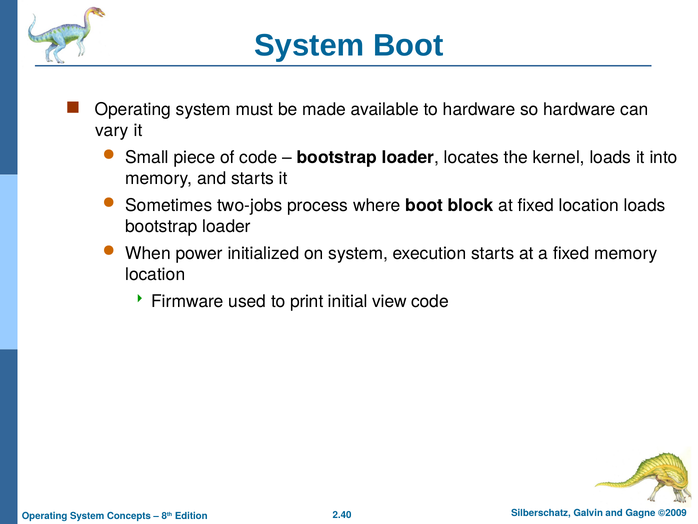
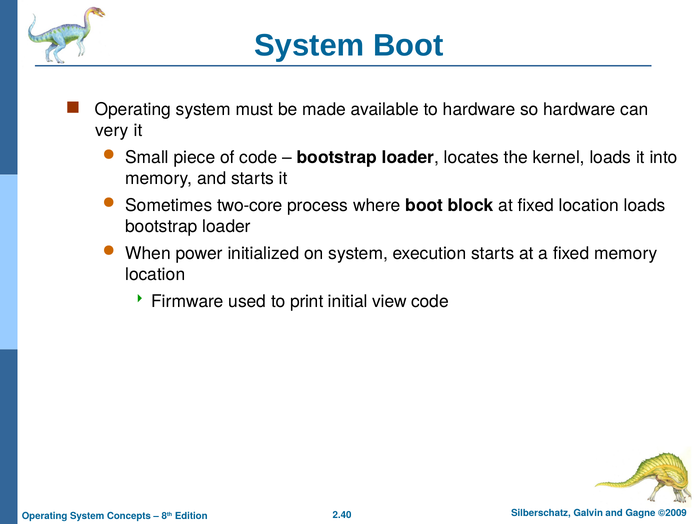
vary: vary -> very (112, 130)
two-jobs: two-jobs -> two-core (250, 205)
